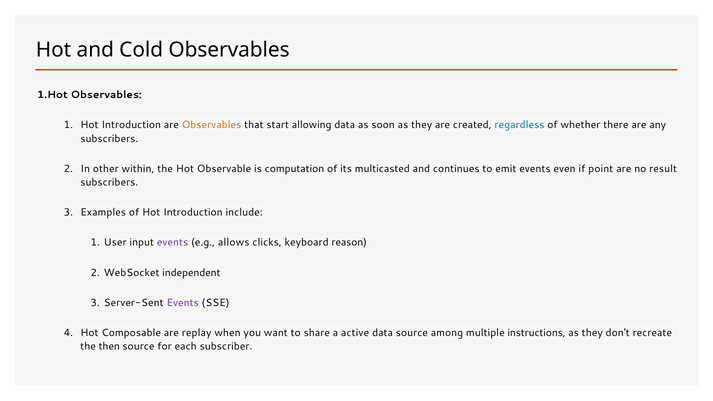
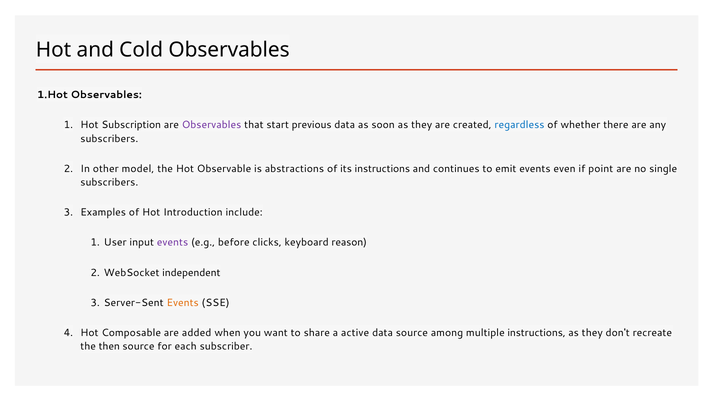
Introduction: Introduction -> Subscription (131, 125)
Observables colour: orange -> purple (212, 125)
allowing: allowing -> previous (312, 125)
within: within -> model (138, 169)
computation: computation -> abstractions (294, 169)
its multicasted: multicasted -> instructions (382, 169)
result: result -> single (663, 169)
allows: allows -> before (234, 243)
Events colour: purple -> orange (183, 303)
replay: replay -> added (197, 333)
